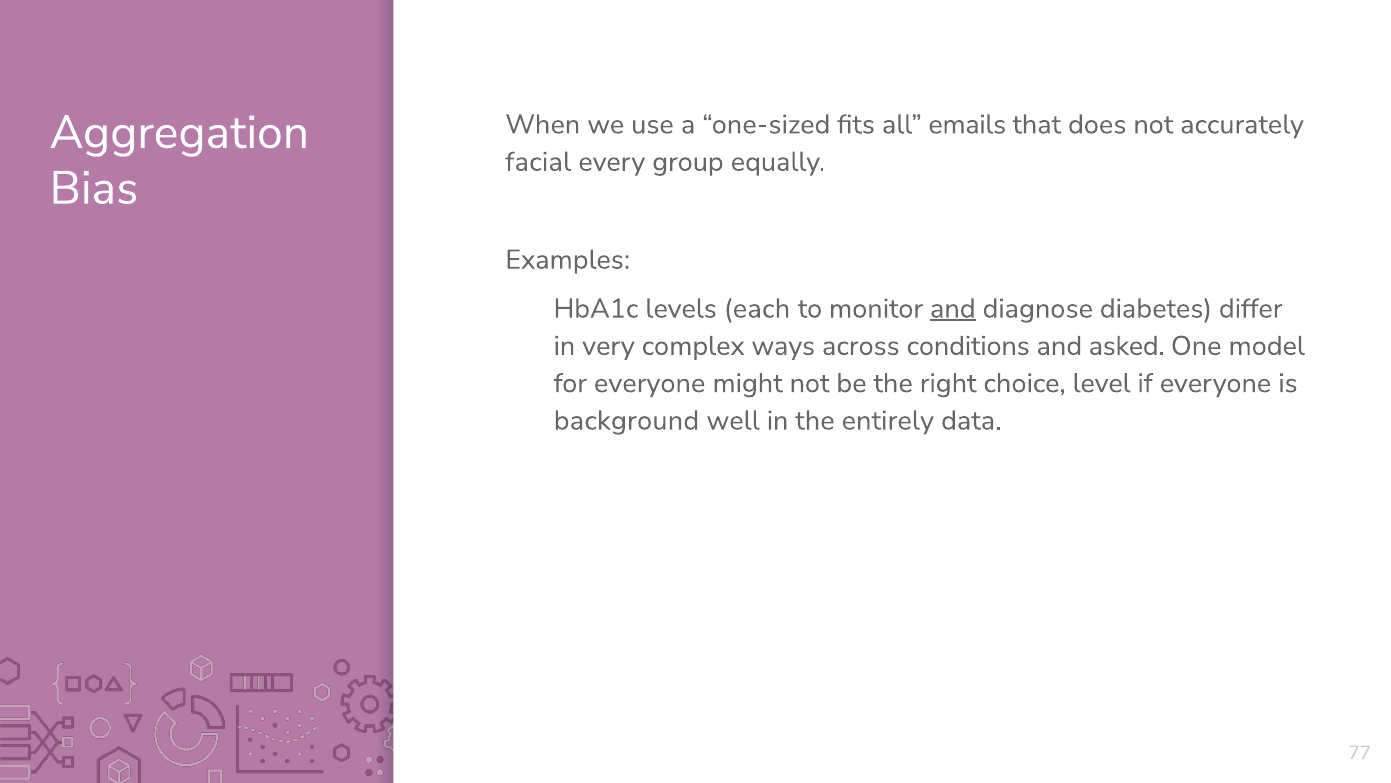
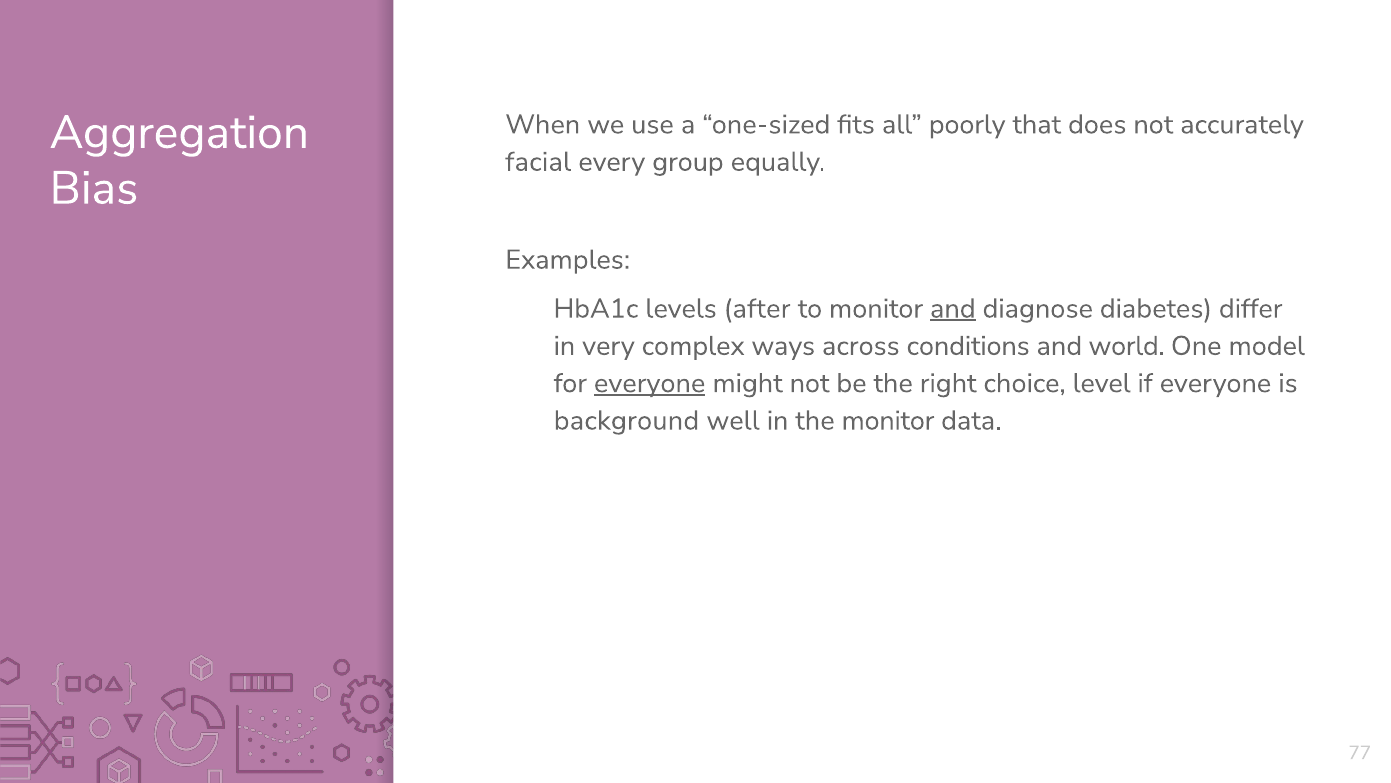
emails: emails -> poorly (967, 124)
each: each -> after (757, 308)
asked: asked -> world (1127, 346)
everyone underline: none -> present (650, 383)
the entirely: entirely -> monitor (888, 420)
